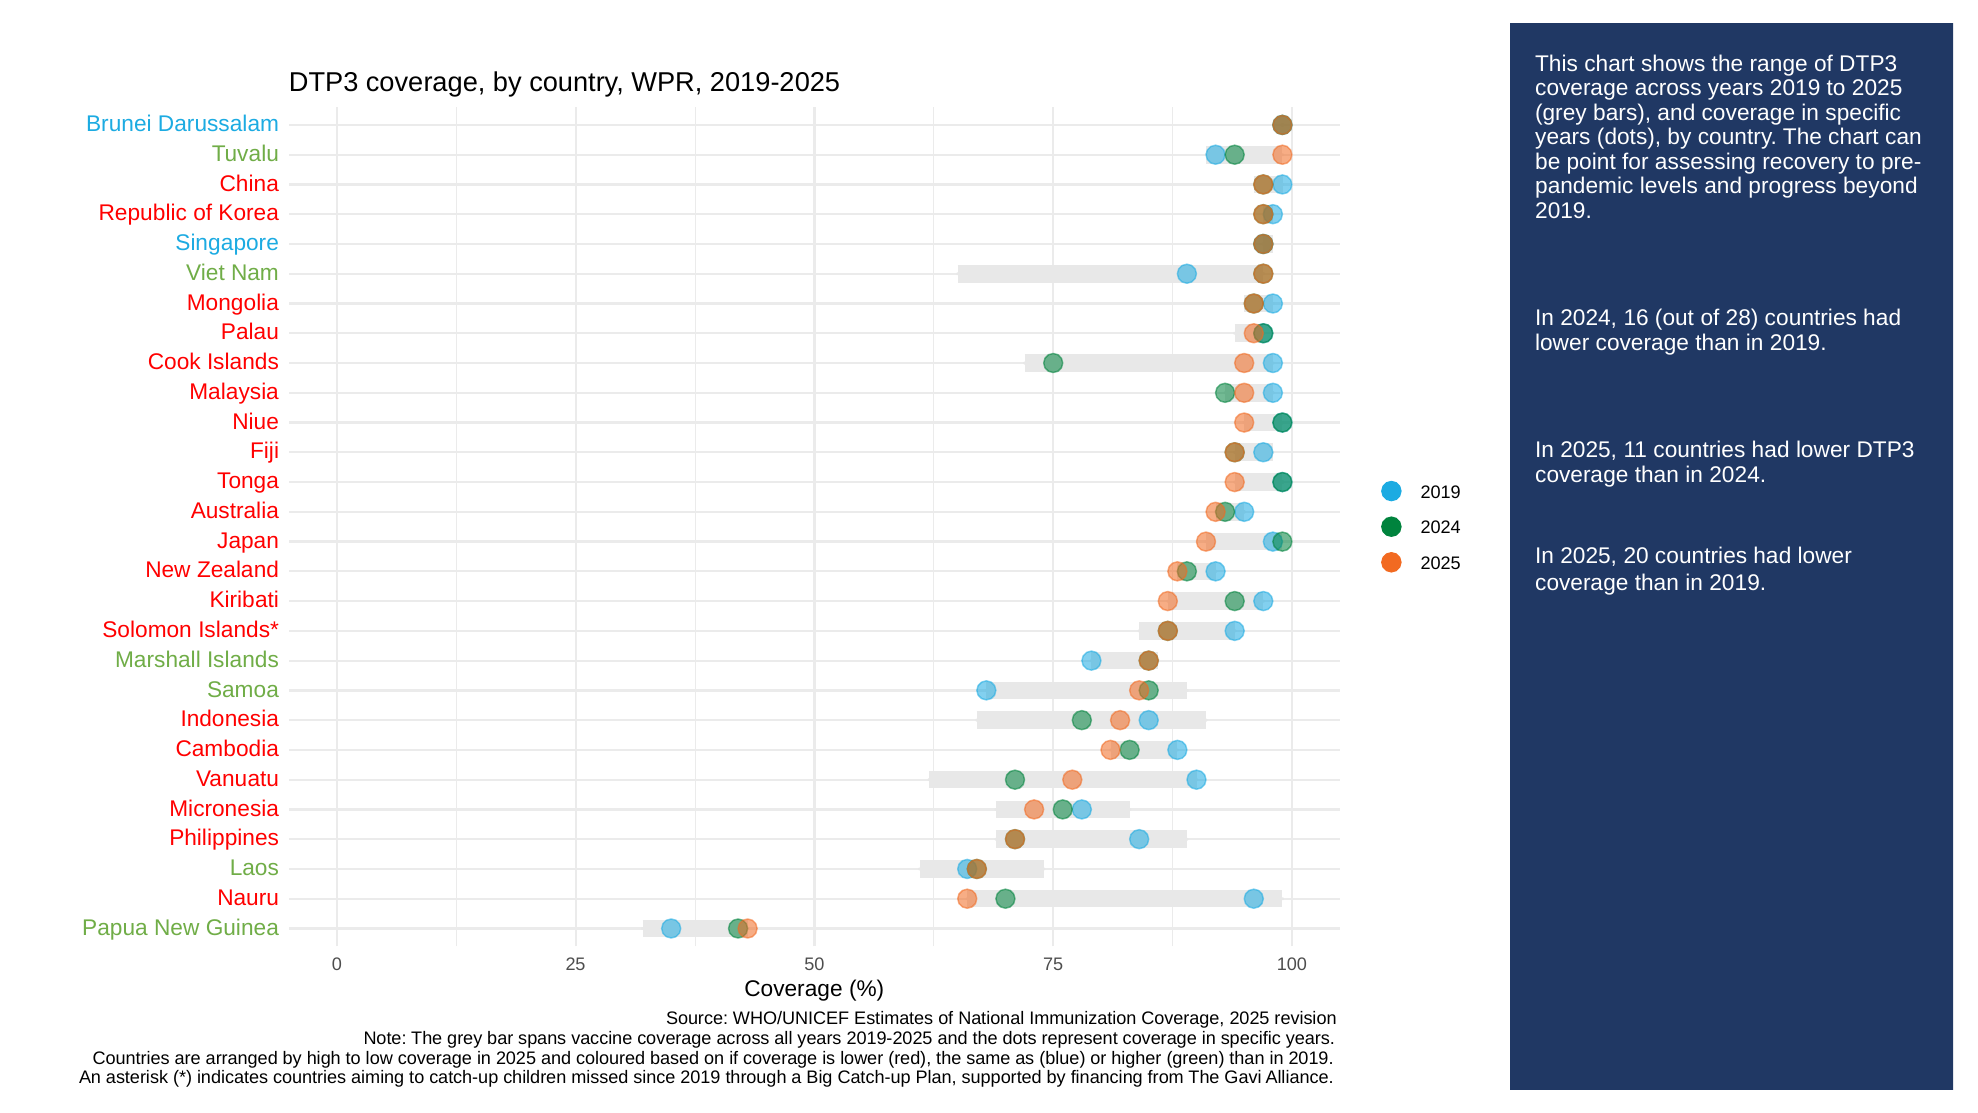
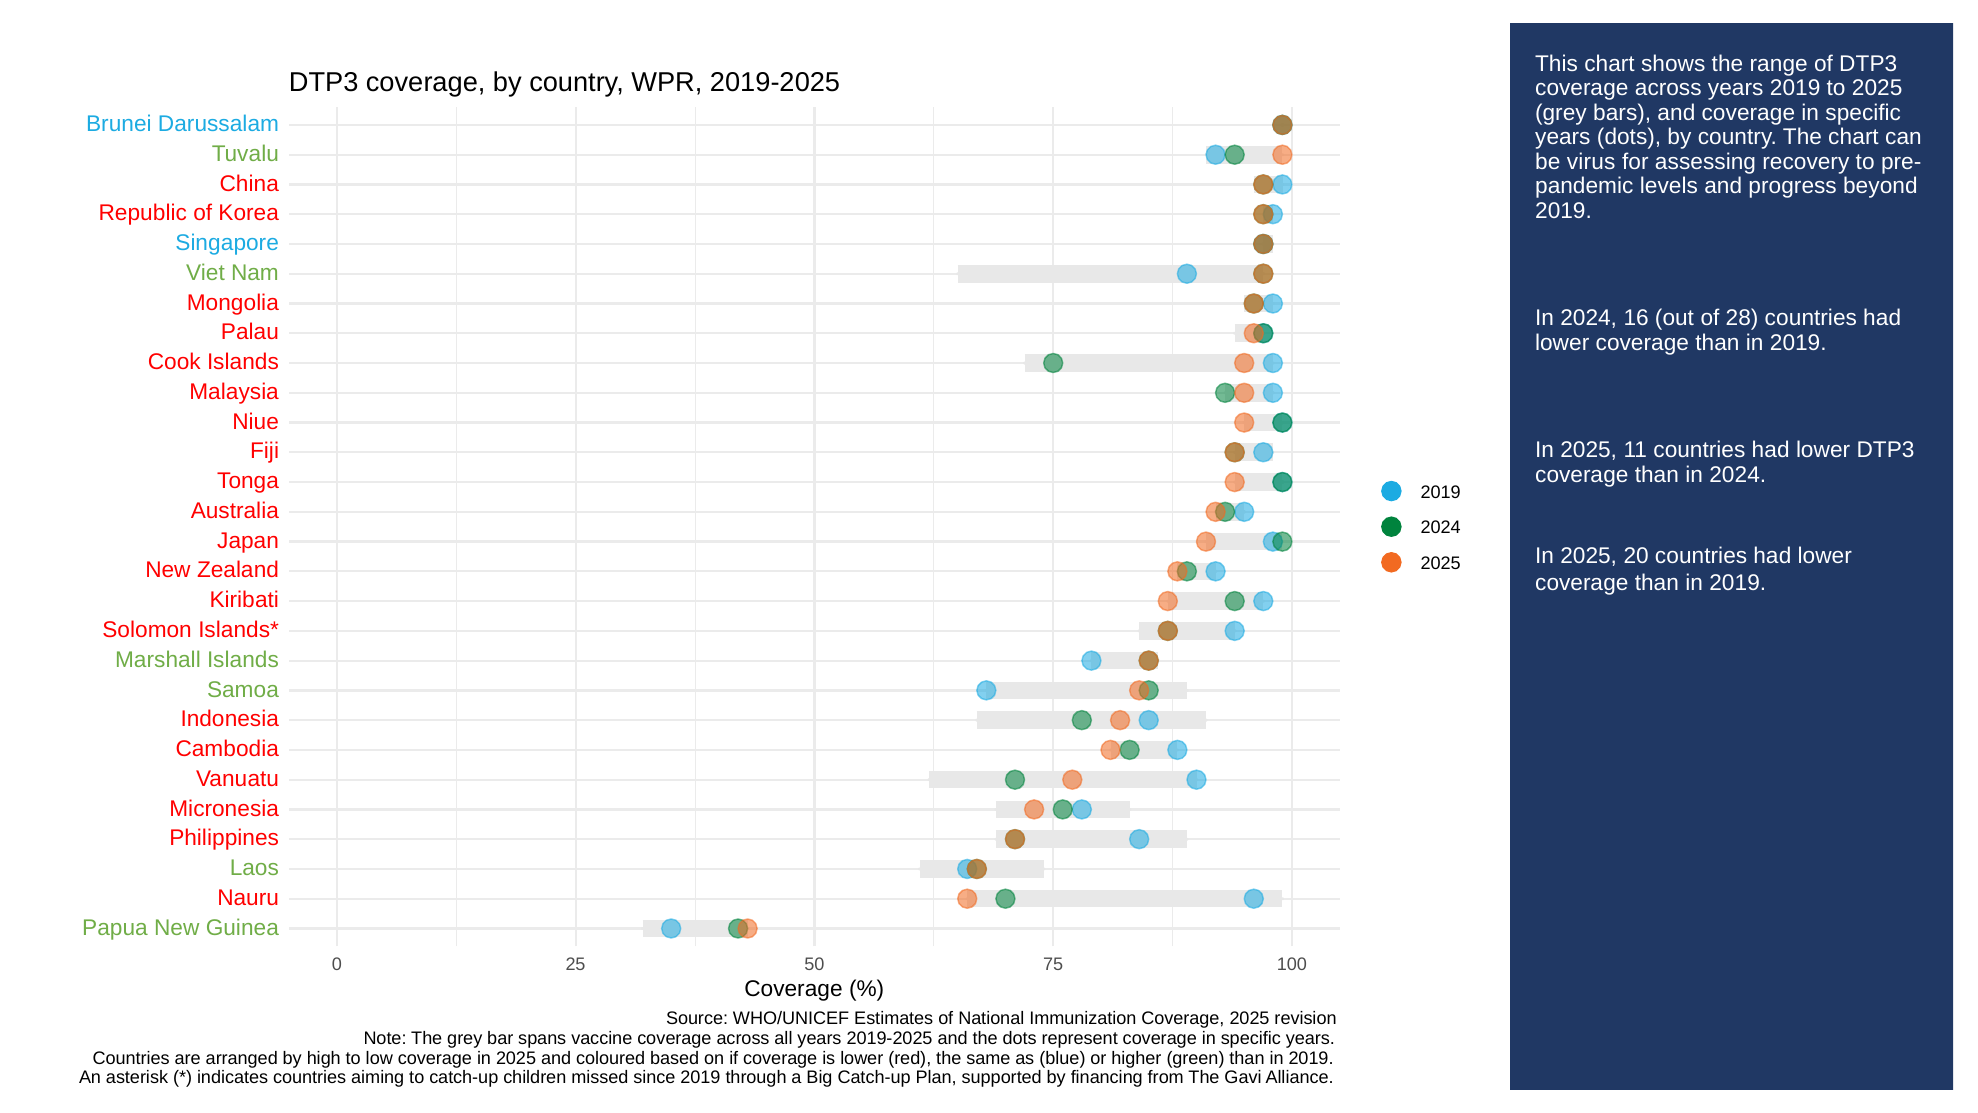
point: point -> virus (1591, 162)
